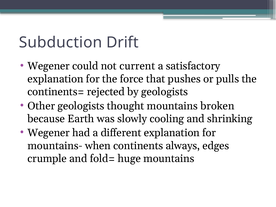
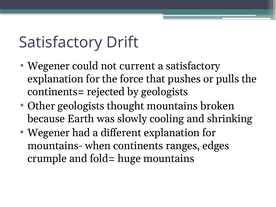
Subduction: Subduction -> Satisfactory (61, 42)
always: always -> ranges (183, 146)
